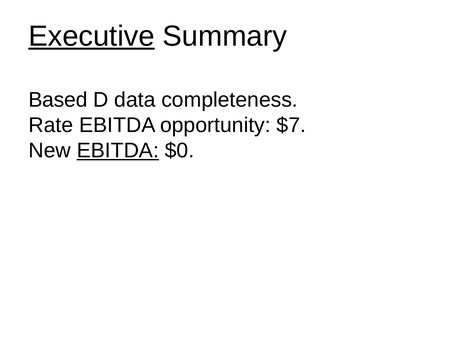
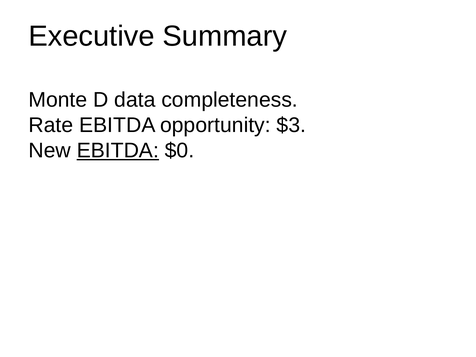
Executive underline: present -> none (92, 36)
Based: Based -> Monte (58, 100)
$7: $7 -> $3 (291, 125)
